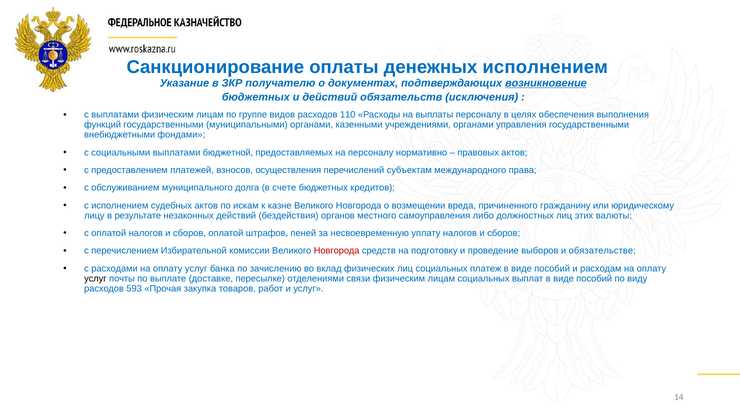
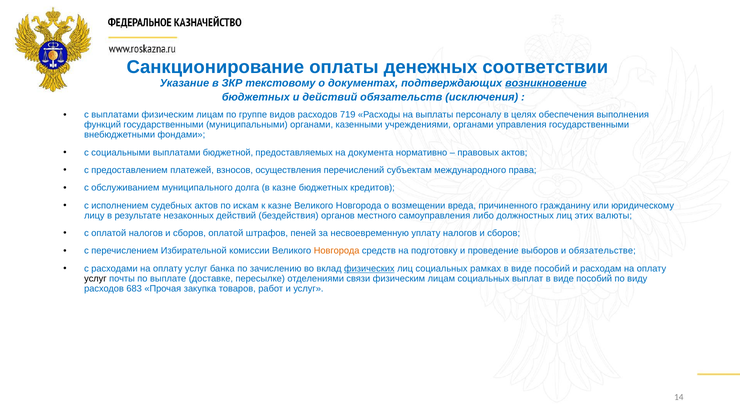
денежных исполнением: исполнением -> соответствии (545, 67)
получателю: получателю -> текстовому (280, 83)
110: 110 -> 719 (348, 115)
на персоналу: персоналу -> документа (371, 153)
в счете: счете -> казне (284, 188)
Новгорода colour: red -> orange (337, 251)
физических underline: none -> present (369, 269)
платеж: платеж -> рамках (486, 269)
593: 593 -> 683 (134, 289)
